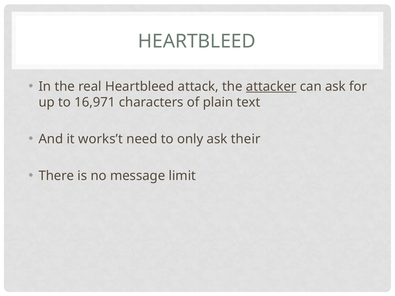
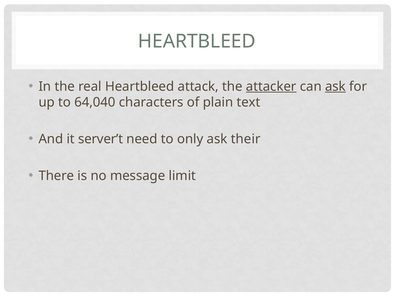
ask underline: none -> present (335, 87)
16,971: 16,971 -> 64,040 (95, 102)
works’t: works’t -> server’t (101, 139)
